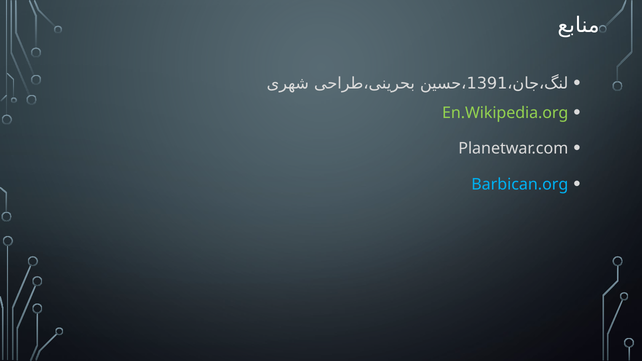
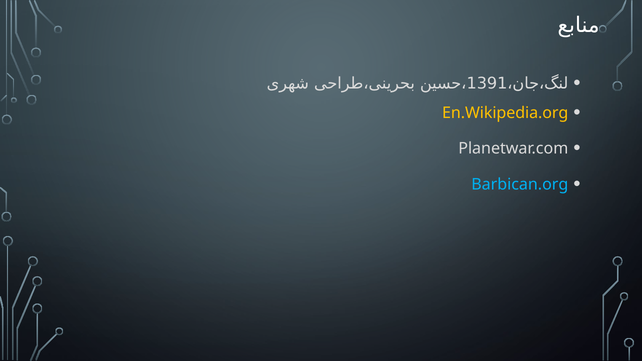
En.Wikipedia.org colour: light green -> yellow (505, 113)
